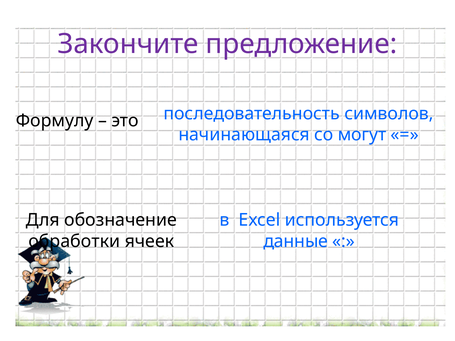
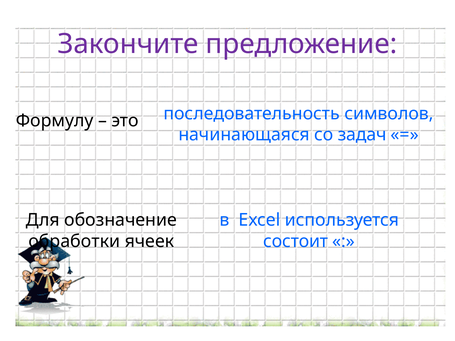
могут: могут -> задач (362, 135)
данные: данные -> состоит (296, 241)
